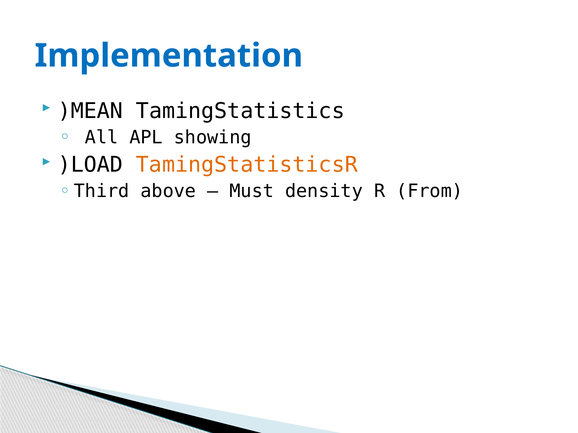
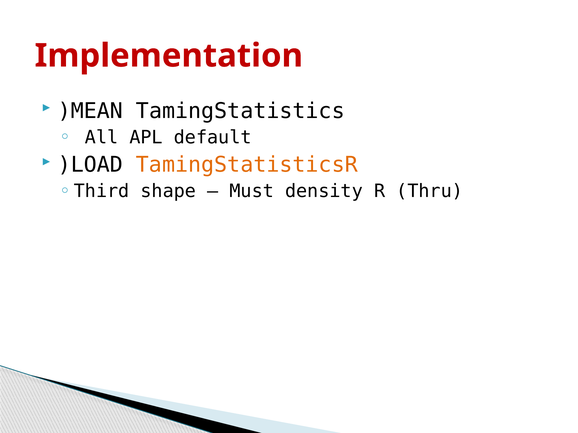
Implementation colour: blue -> red (169, 56)
showing: showing -> default (213, 137)
above: above -> shape (168, 191)
From: From -> Thru (430, 191)
